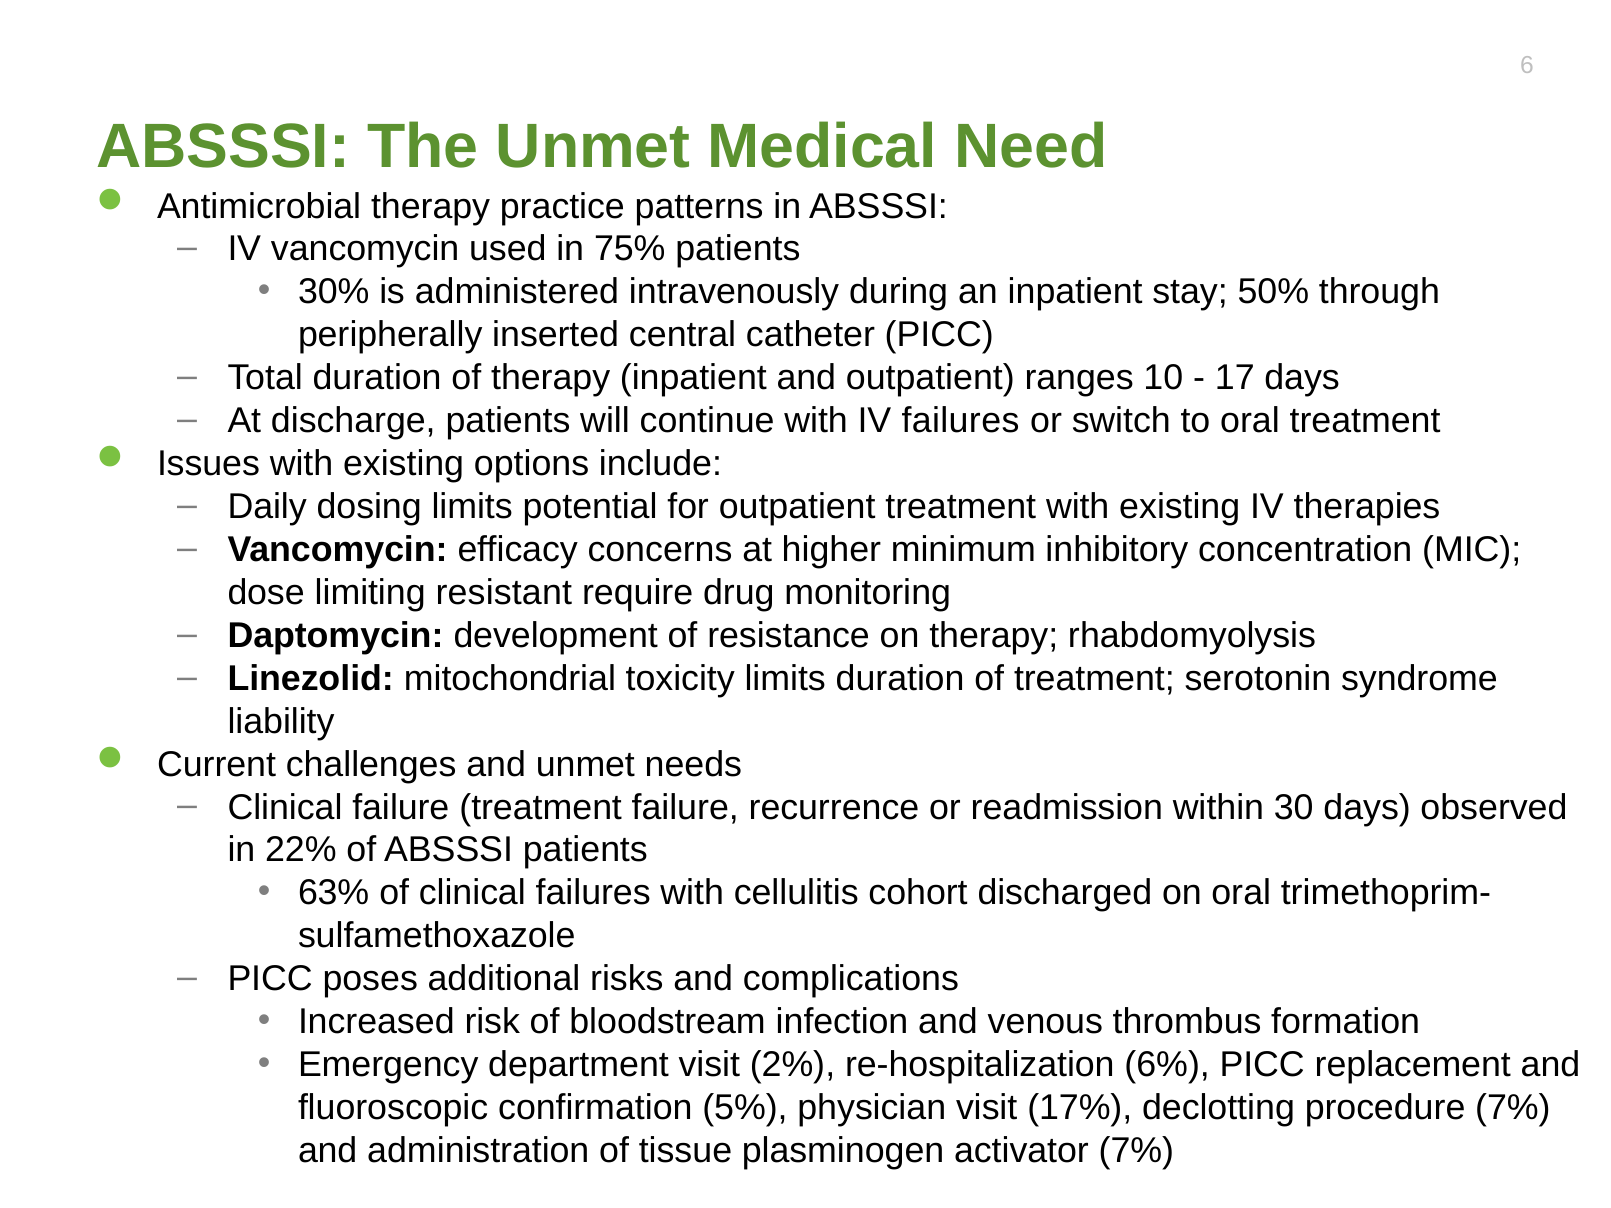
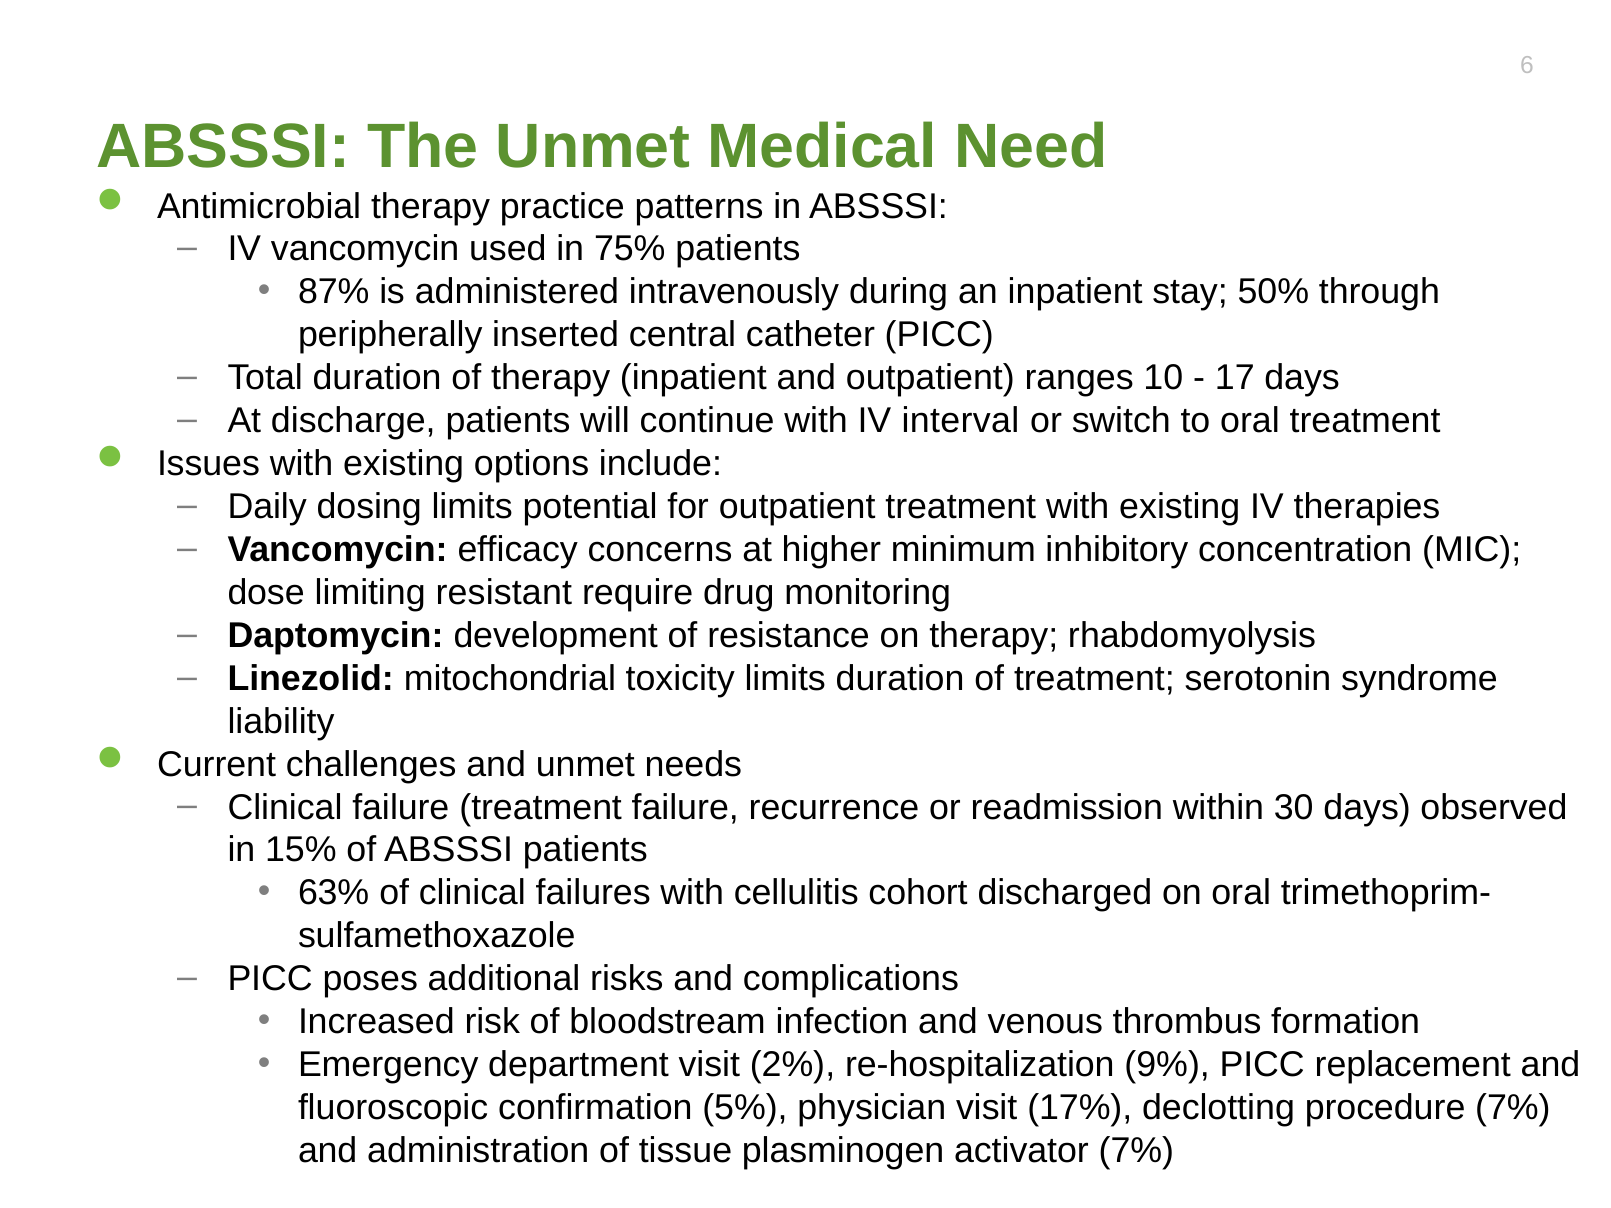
30%: 30% -> 87% (334, 292)
IV failures: failures -> interval (961, 421)
22%: 22% -> 15% (301, 850)
6%: 6% -> 9% (1167, 1065)
